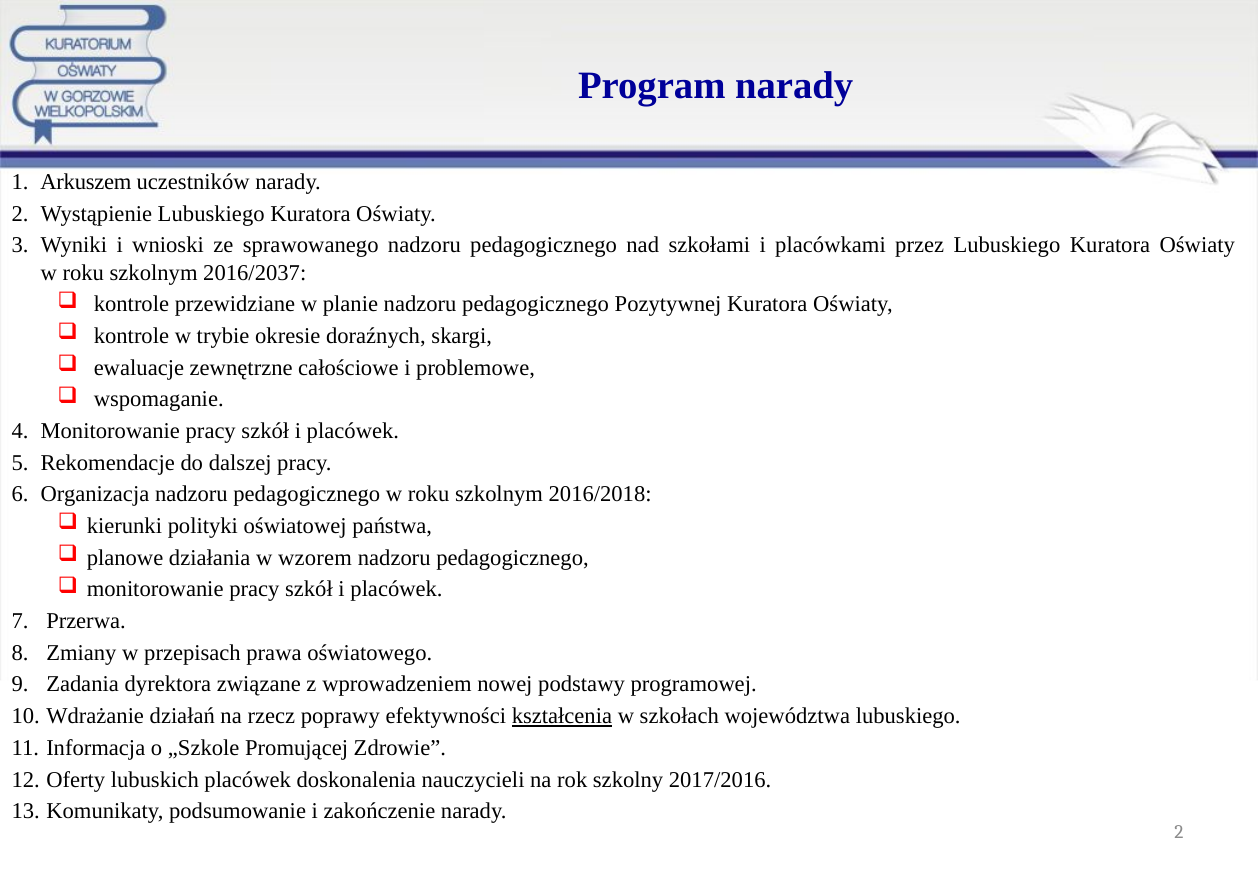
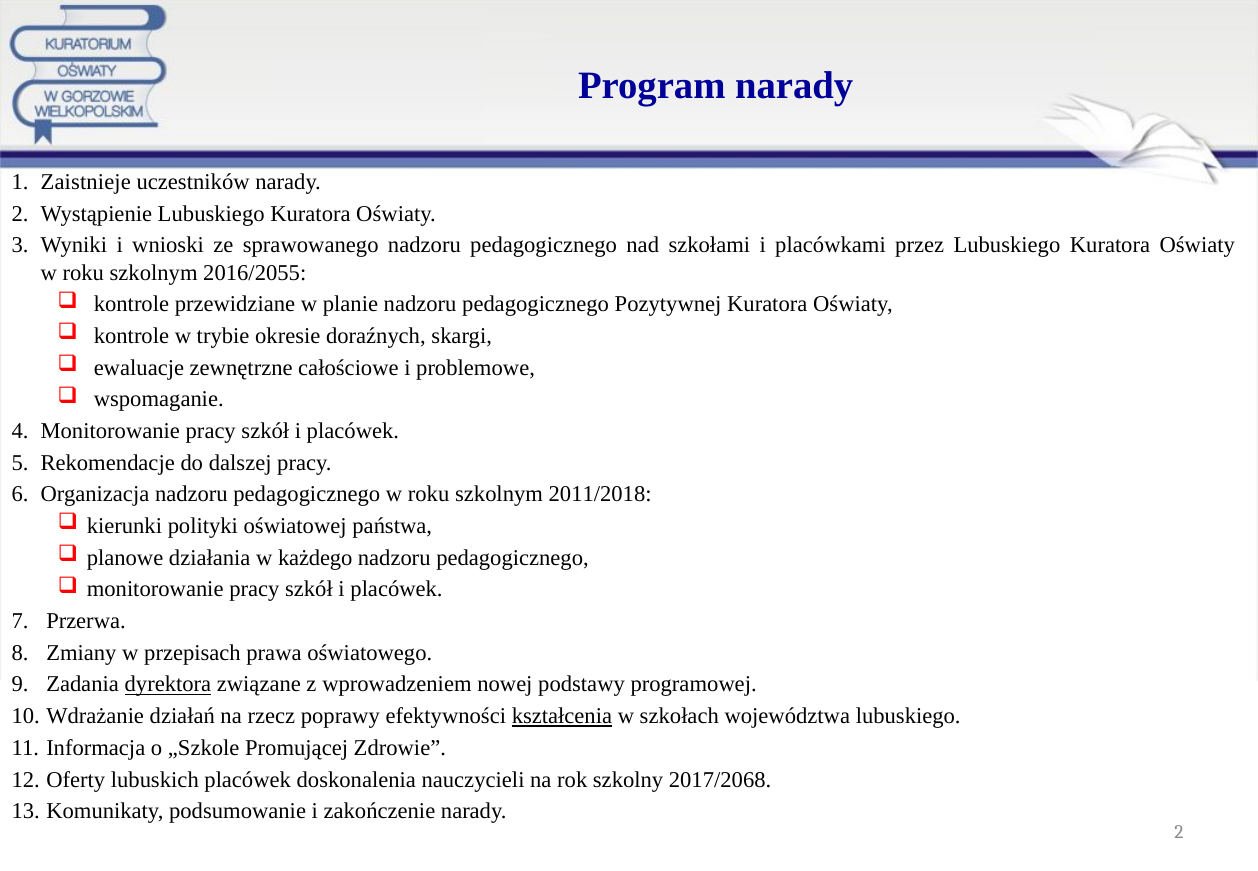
Arkuszem: Arkuszem -> Zaistnieje (86, 182)
2016/2037: 2016/2037 -> 2016/2055 (255, 273)
2016/2018: 2016/2018 -> 2011/2018 (600, 494)
wzorem: wzorem -> każdego (315, 558)
dyrektora underline: none -> present (168, 684)
2017/2016: 2017/2016 -> 2017/2068 (720, 780)
